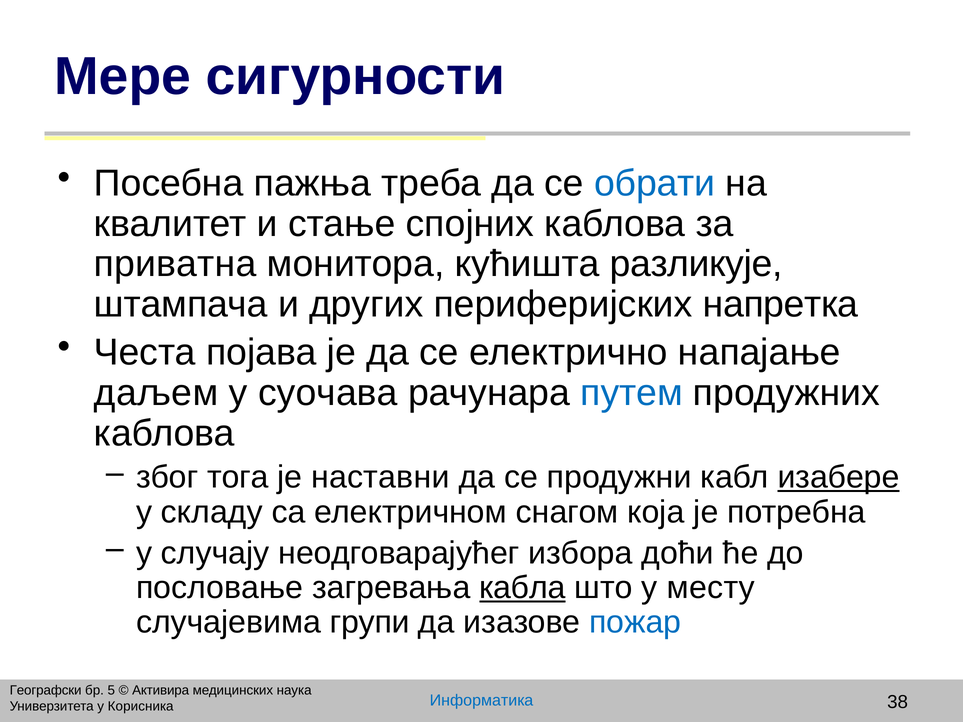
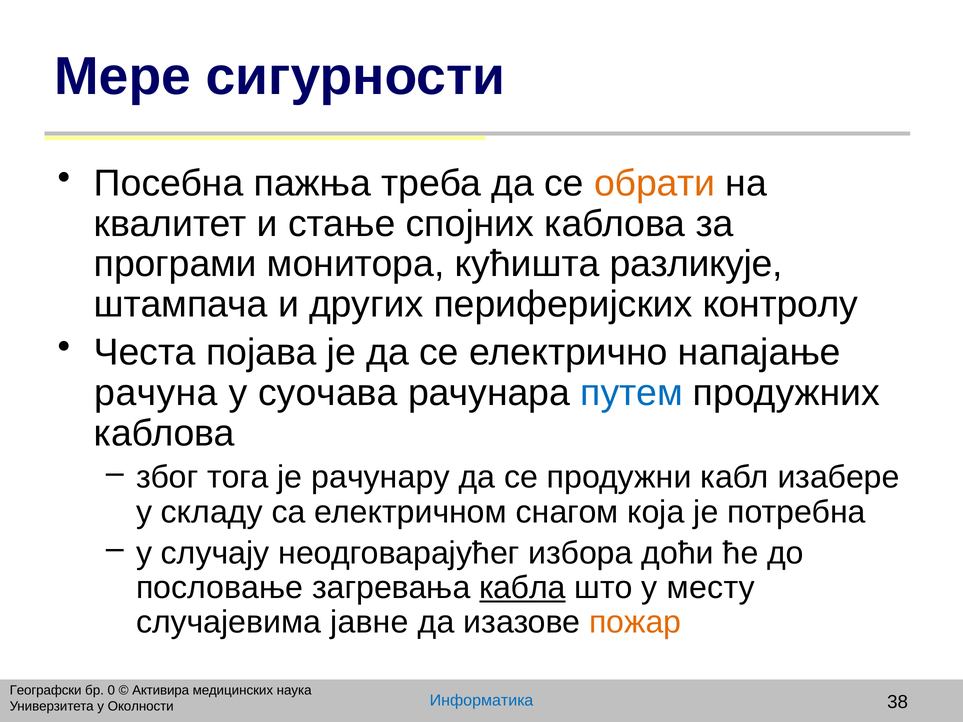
обрати colour: blue -> orange (655, 183)
приватна: приватна -> програми (175, 264)
напретка: напретка -> контролу (780, 305)
даљем: даљем -> рачуна (156, 393)
наставни: наставни -> рачунару (380, 478)
изабере underline: present -> none (839, 478)
групи: групи -> јавне (369, 623)
пожар colour: blue -> orange (635, 623)
5: 5 -> 0 (111, 690)
Корисника: Корисника -> Околности (141, 706)
